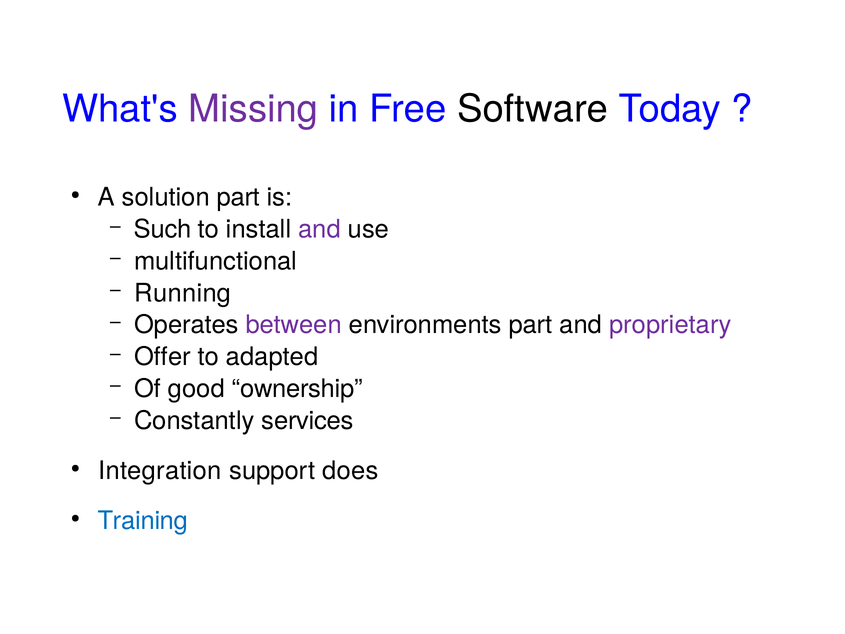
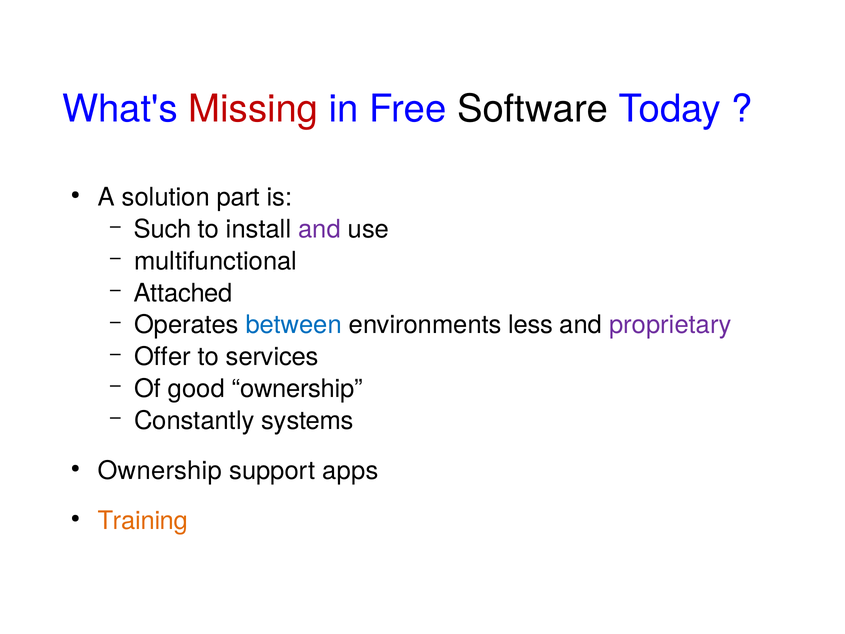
Missing colour: purple -> red (253, 109)
Running: Running -> Attached (183, 293)
between colour: purple -> blue (294, 325)
environments part: part -> less (531, 325)
adapted: adapted -> services (272, 357)
services: services -> systems (308, 420)
Integration: Integration -> Ownership (160, 470)
does: does -> apps (350, 470)
Training colour: blue -> orange (143, 520)
